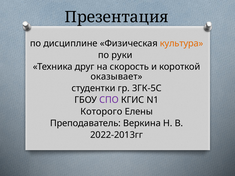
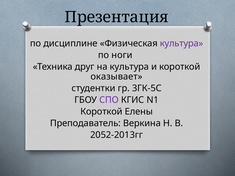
культура colour: orange -> purple (182, 43)
руки: руки -> ноги (122, 55)
на скорость: скорость -> культура (129, 67)
Которого: Которого -> Короткой (101, 112)
2022-2013гг: 2022-2013гг -> 2052-2013гг (117, 135)
